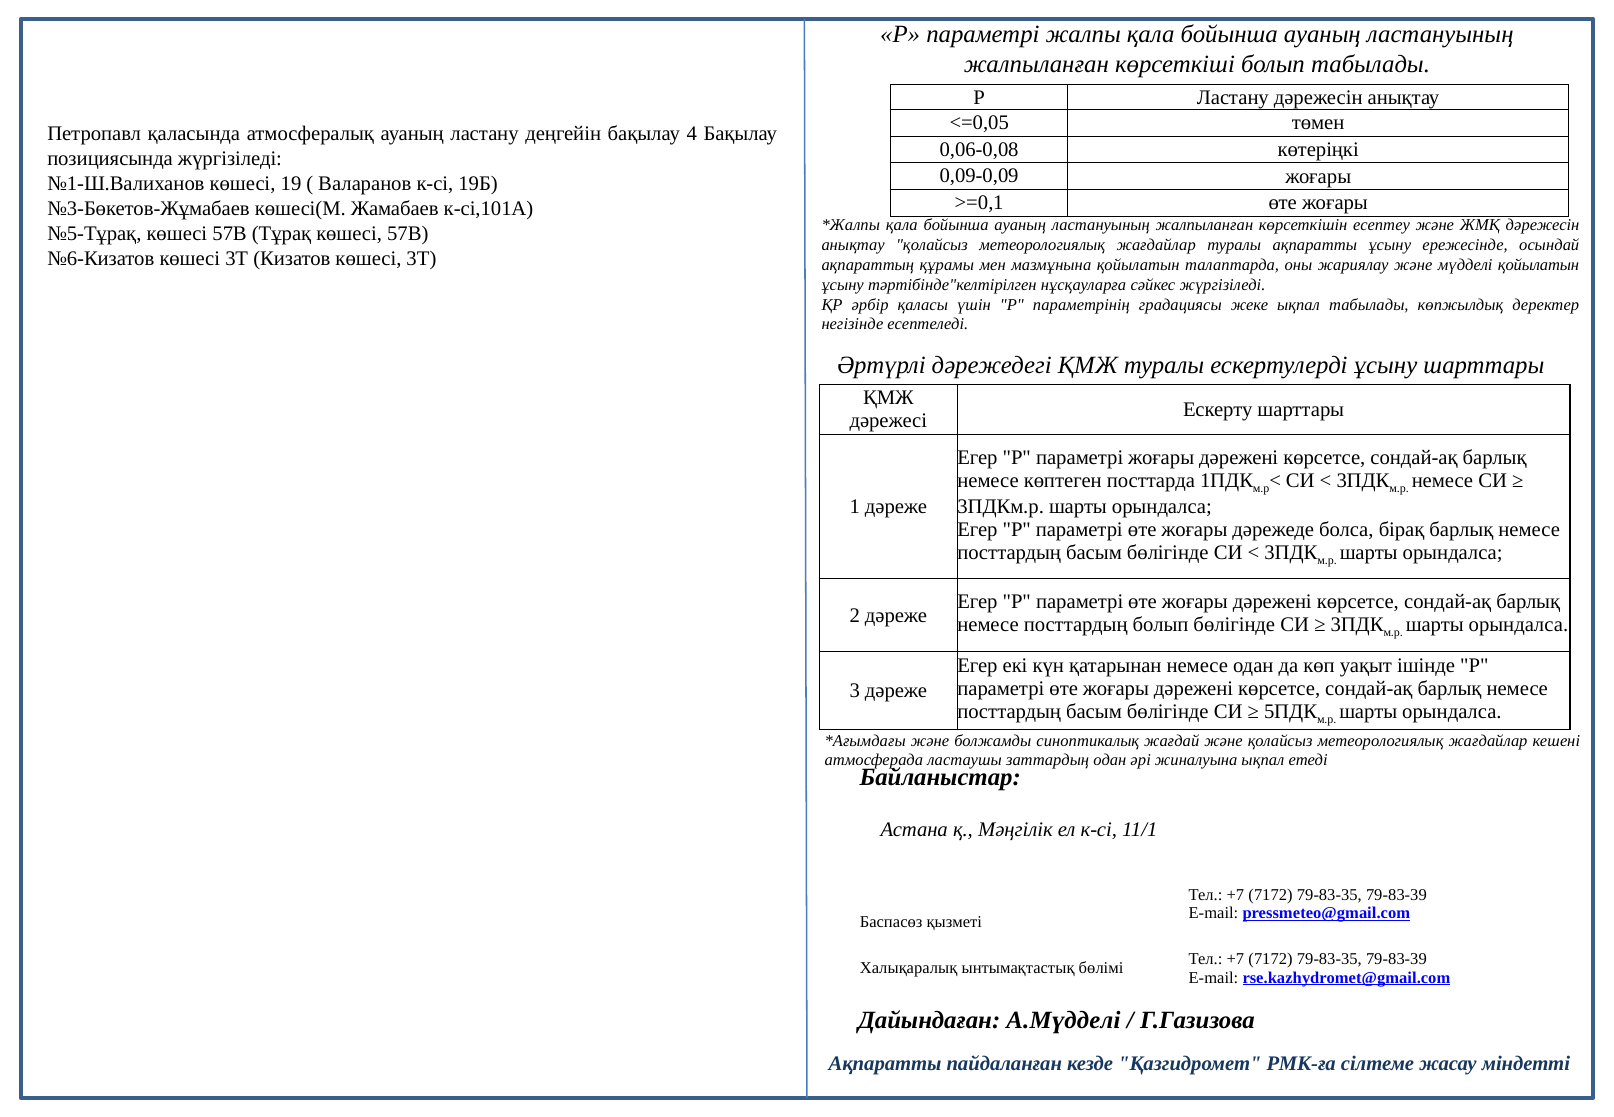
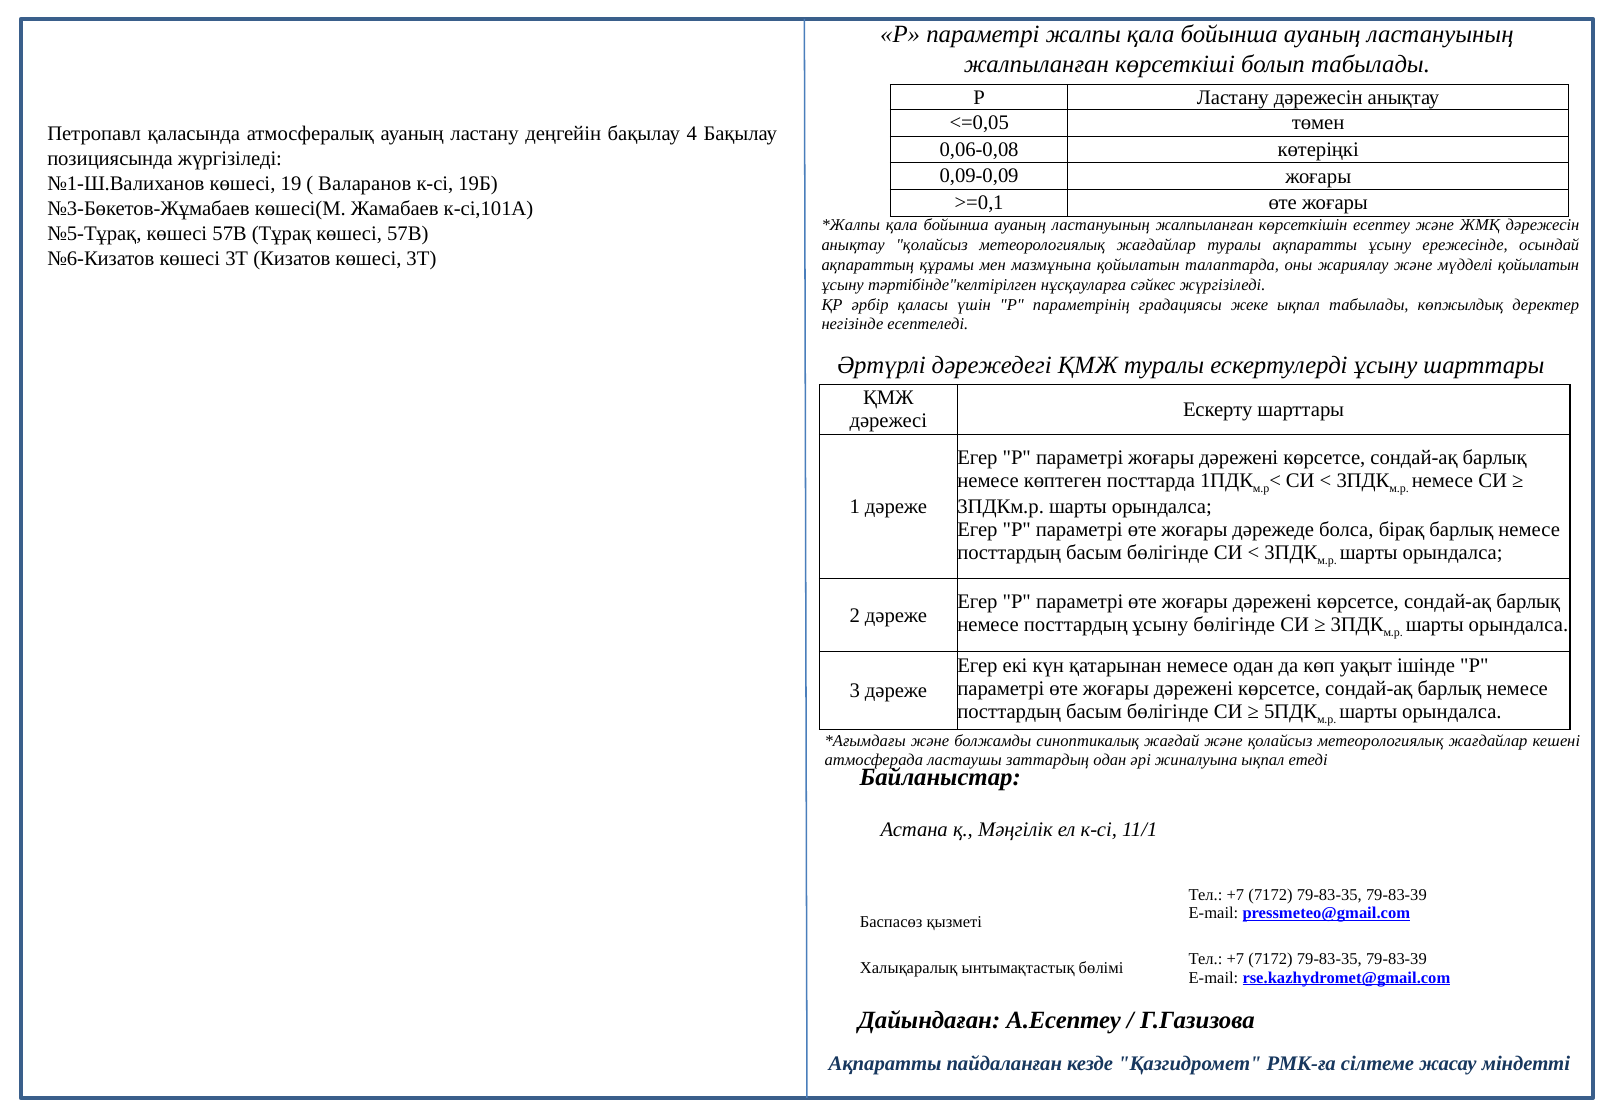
посттардың болып: болып -> ұсыну (1160, 625)
А.Мүдделі: А.Мүдделі -> А.Есептеу (1064, 1021)
